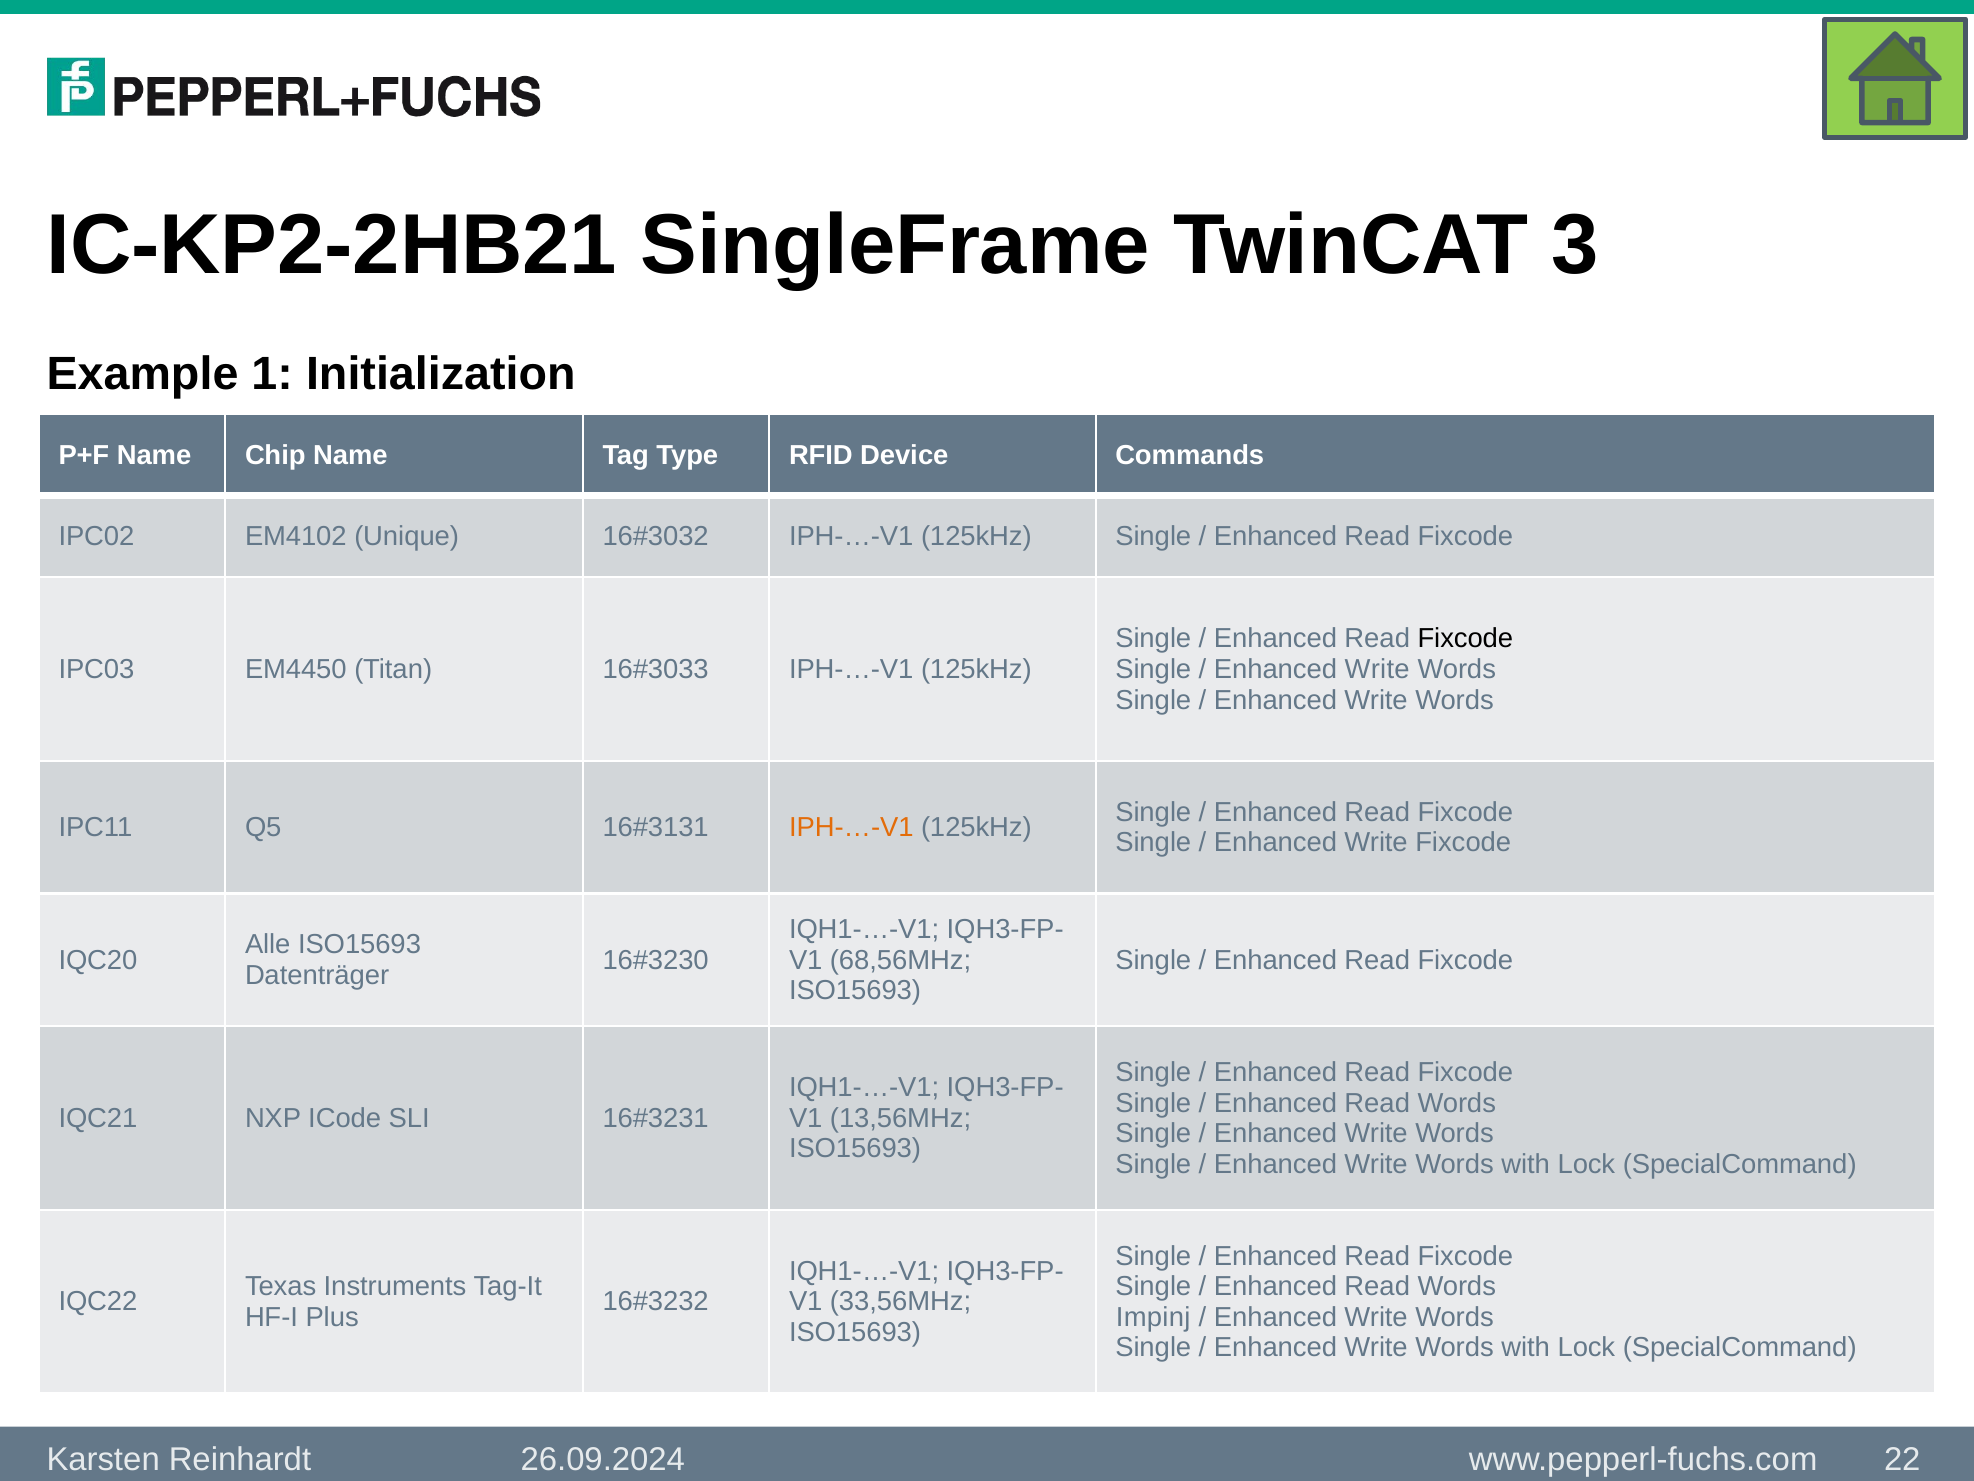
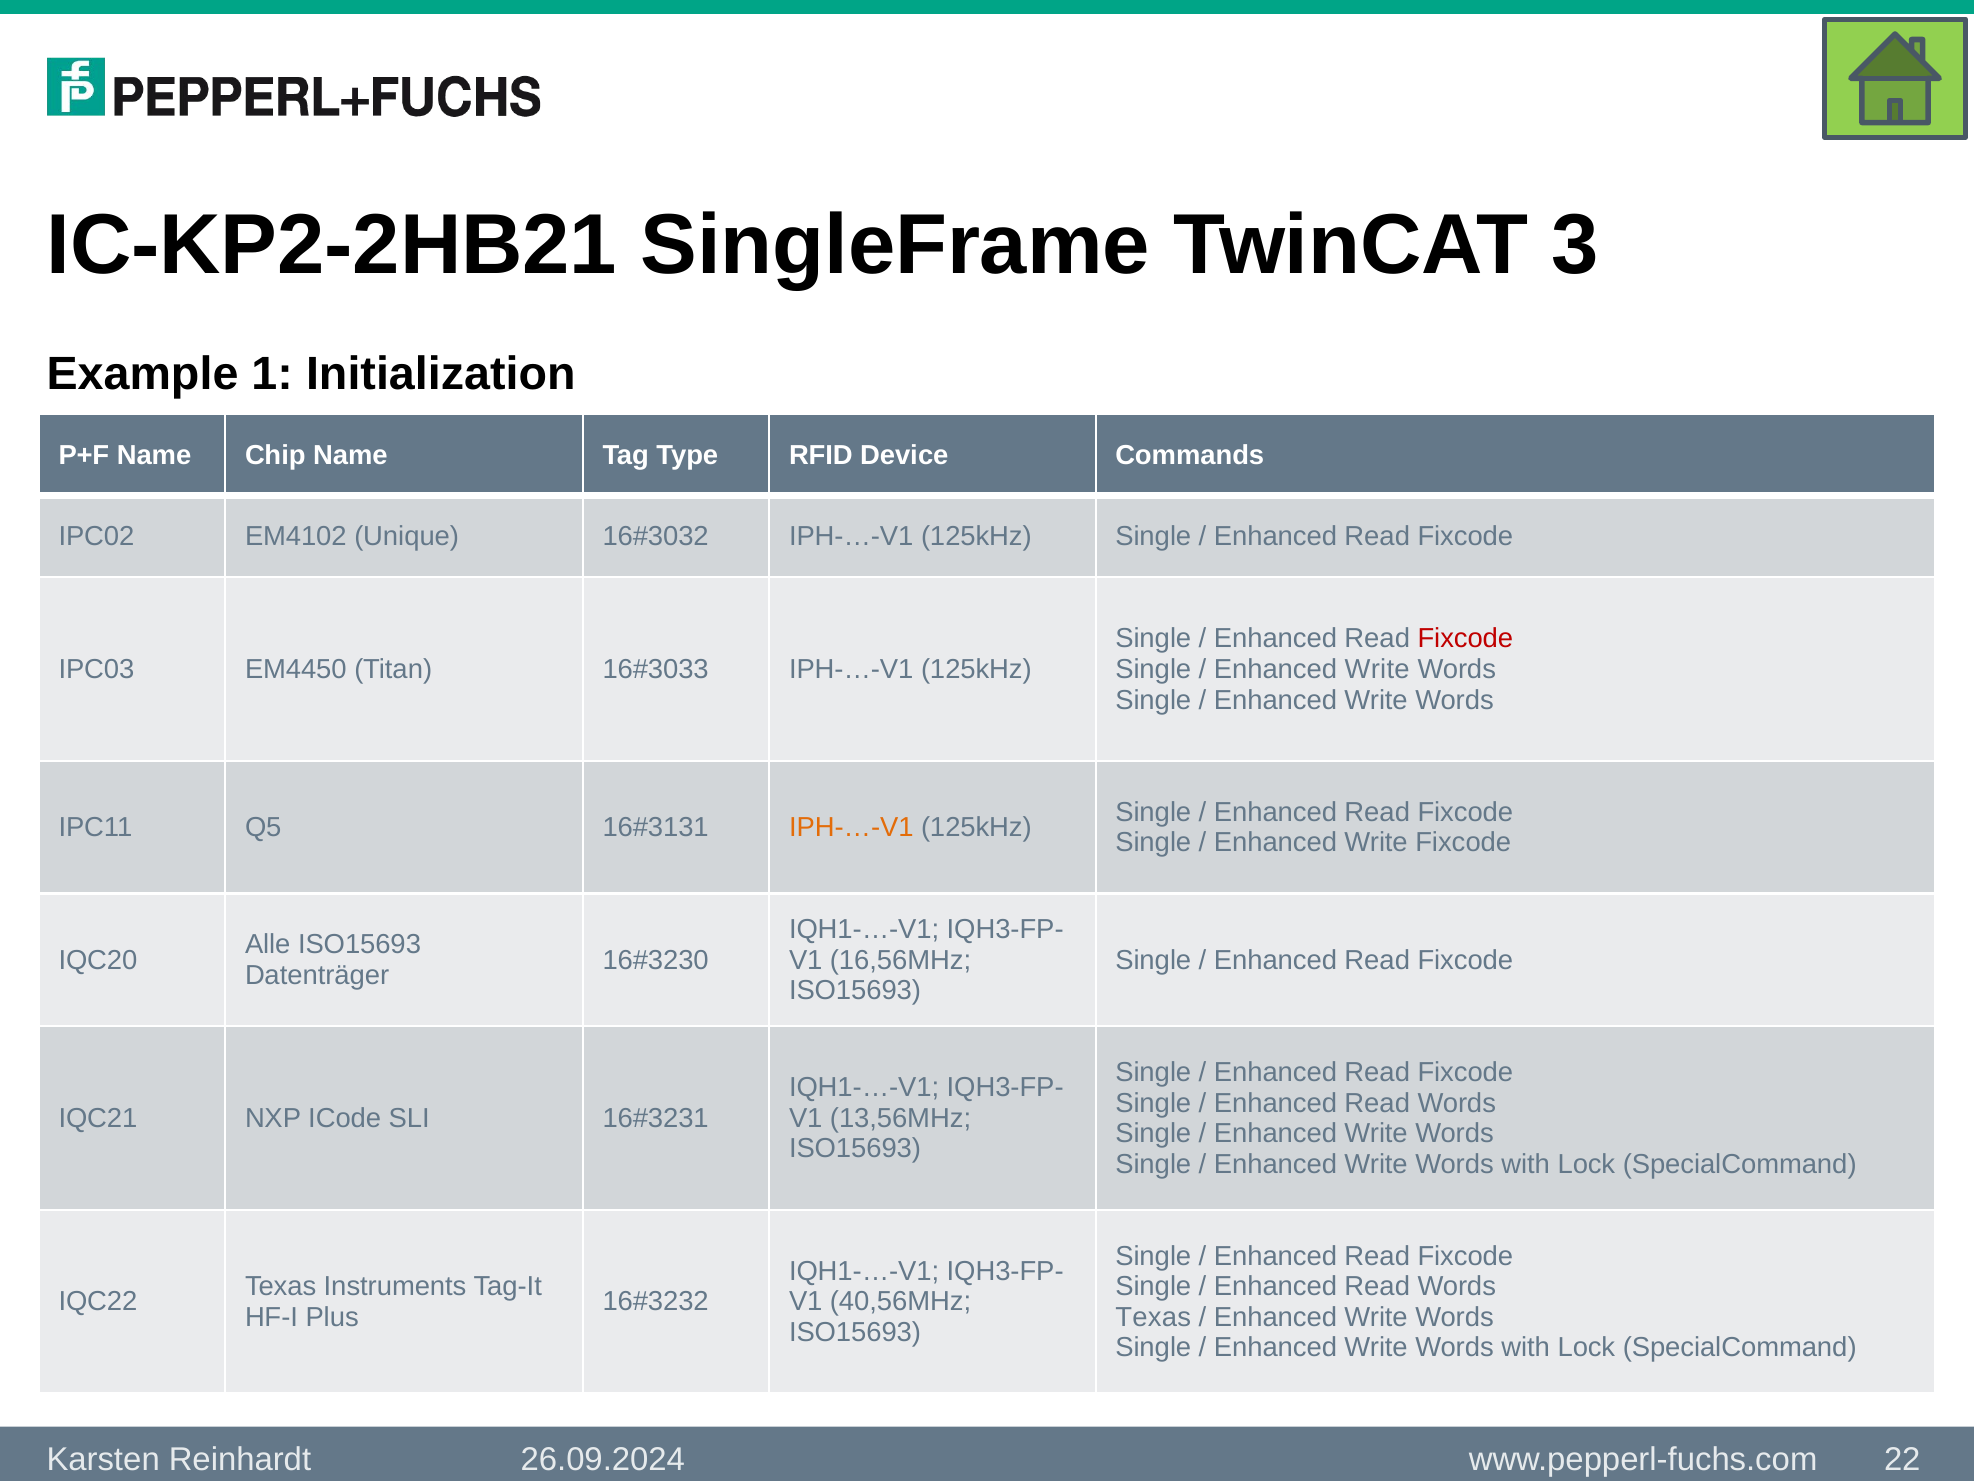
Fixcode colour: black -> red (1465, 639)
68,56MHz: 68,56MHz -> 16,56MHz (901, 960)
33,56MHz: 33,56MHz -> 40,56MHz (901, 1301)
Impinj: Impinj -> Texas (1153, 1317)
